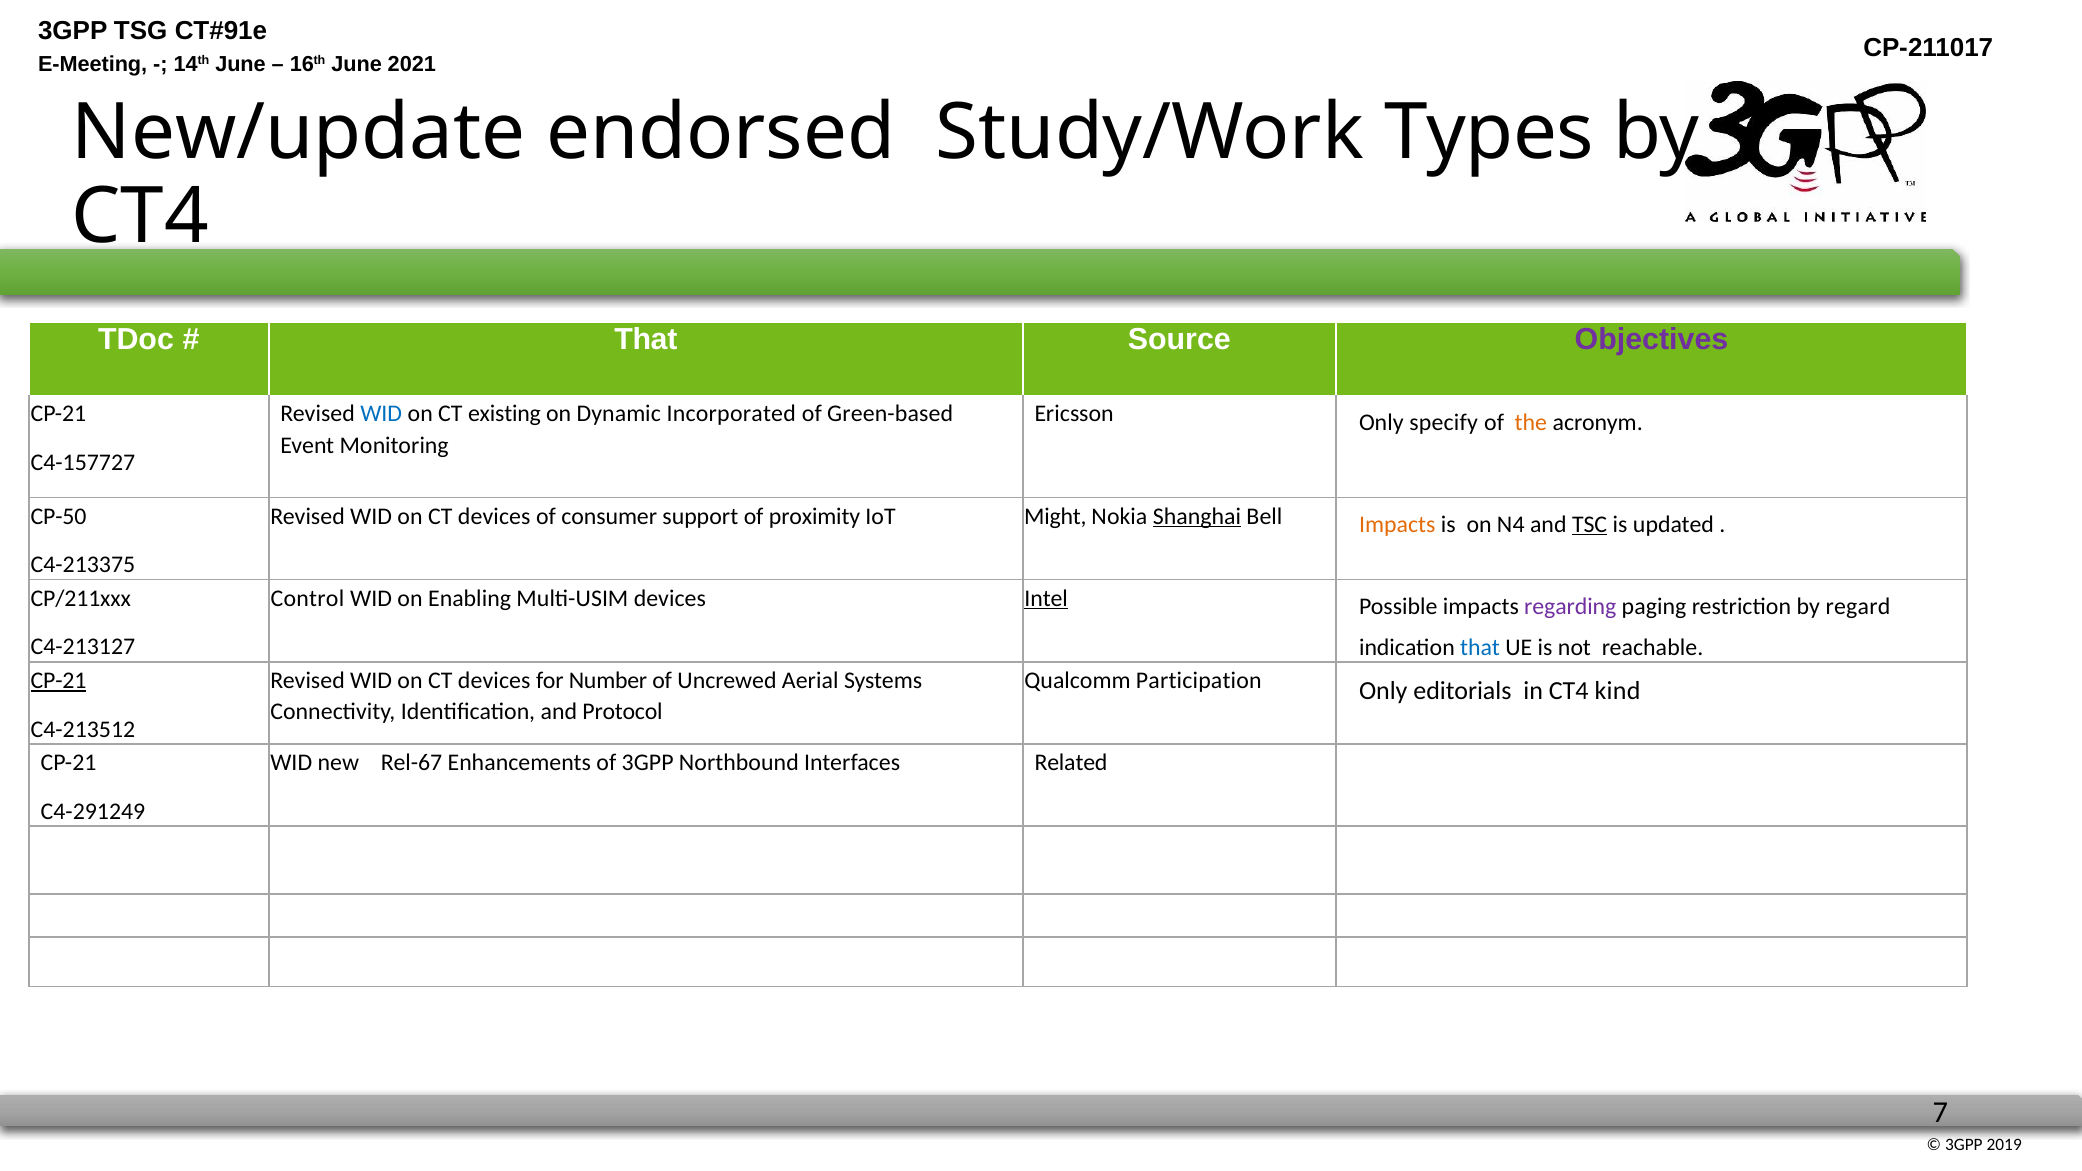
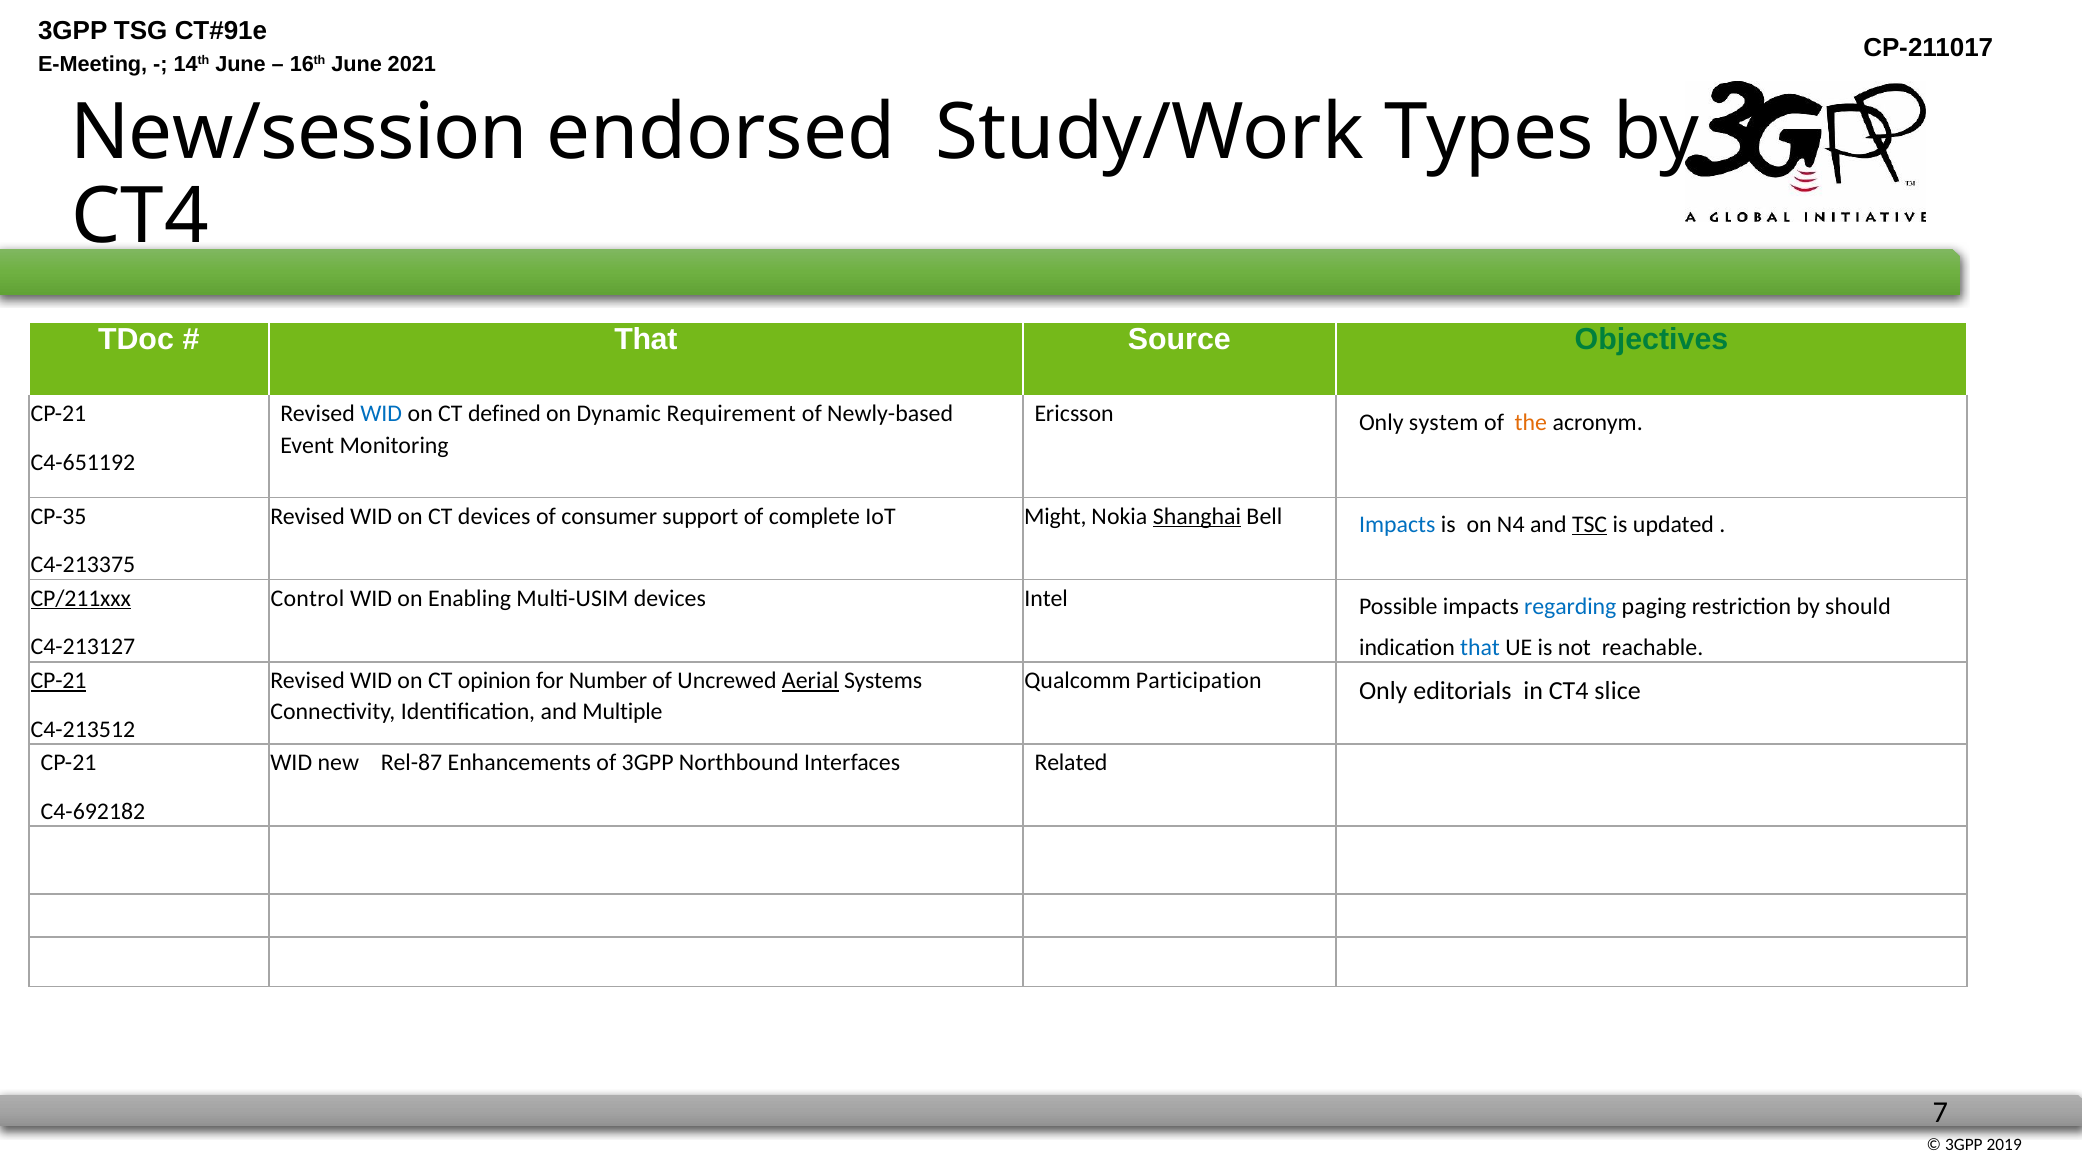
New/update: New/update -> New/session (299, 133)
Objectives colour: purple -> green (1652, 340)
existing: existing -> defined (504, 414)
Incorporated: Incorporated -> Requirement (731, 414)
Green-based: Green-based -> Newly-based (890, 414)
specify: specify -> system (1444, 422)
C4-157727: C4-157727 -> C4-651192 (83, 463)
CP-50: CP-50 -> CP-35 (58, 516)
proximity: proximity -> complete (814, 516)
Impacts colour: orange -> blue (1397, 524)
CP/211xxx underline: none -> present (81, 598)
Intel underline: present -> none (1046, 598)
regarding colour: purple -> blue (1570, 606)
regard: regard -> should (1858, 606)
devices: devices -> opinion (494, 681)
Aerial underline: none -> present (810, 681)
kind: kind -> slice (1618, 691)
Protocol: Protocol -> Multiple (623, 712)
Rel-67: Rel-67 -> Rel-87 (412, 763)
C4-291249: C4-291249 -> C4-692182 (93, 811)
